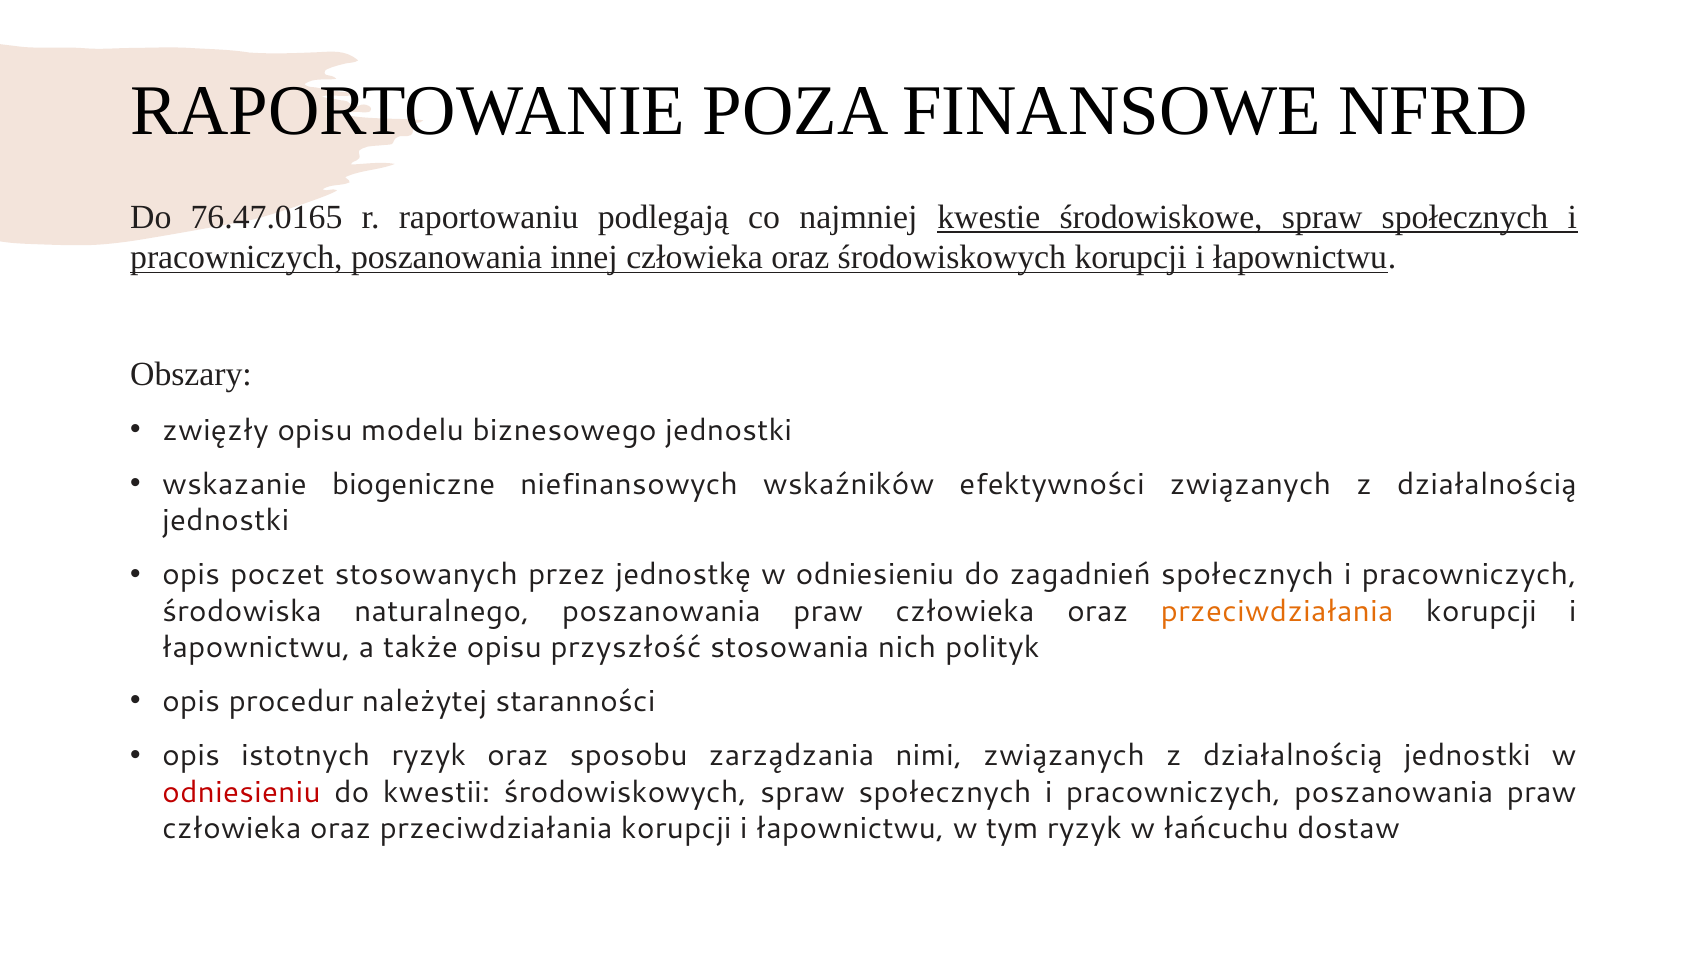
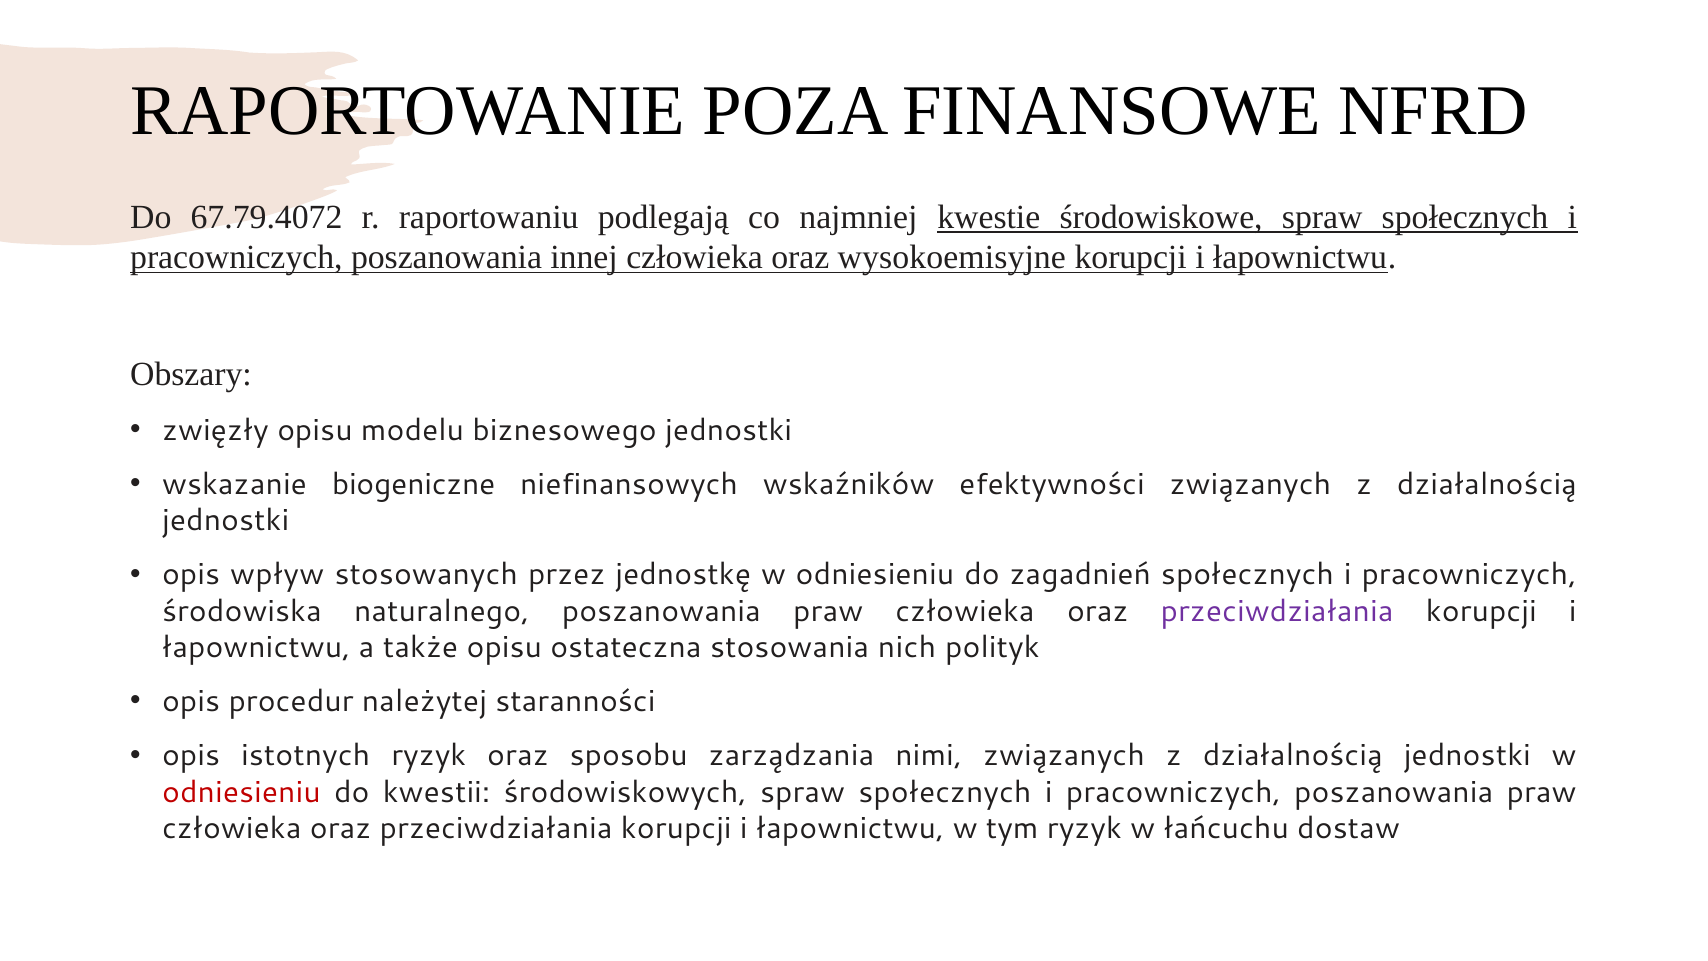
76.47.0165: 76.47.0165 -> 67.79.4072 (267, 217)
oraz środowiskowych: środowiskowych -> wysokoemisyjne (952, 258)
poczet: poczet -> wpływ (277, 575)
przeciwdziałania colour: orange -> purple (1277, 611)
przyszłość: przyszłość -> ostateczna (626, 647)
